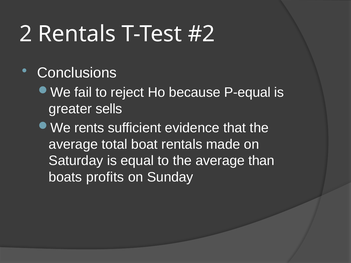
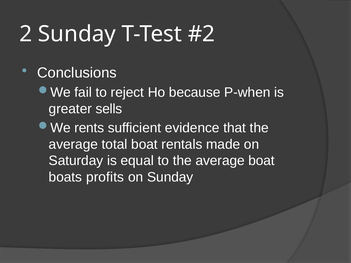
2 Rentals: Rentals -> Sunday (77, 34)
P-equal: P-equal -> P-when (247, 93)
average than: than -> boat (261, 161)
